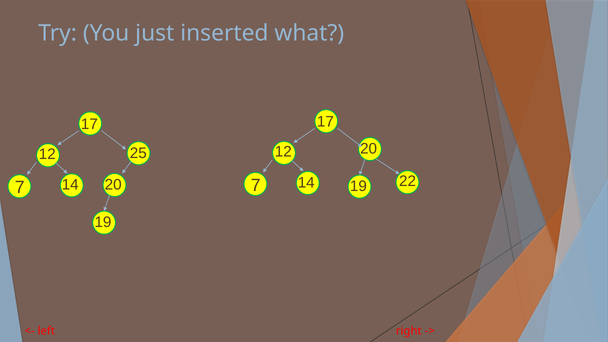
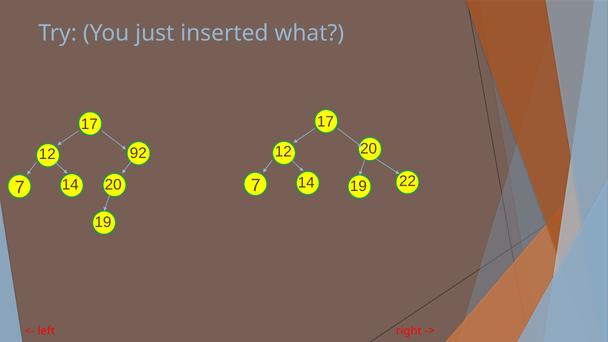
25: 25 -> 92 (138, 153)
